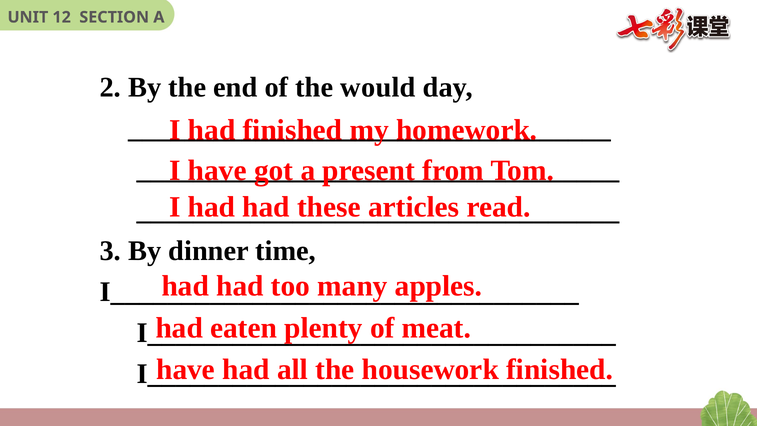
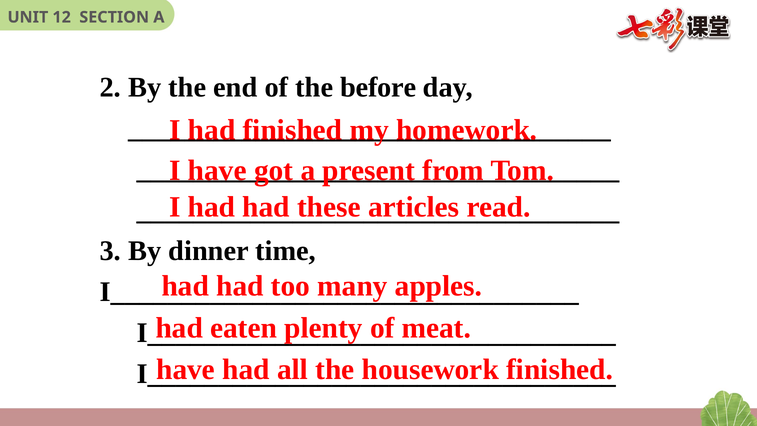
would: would -> before (378, 87)
